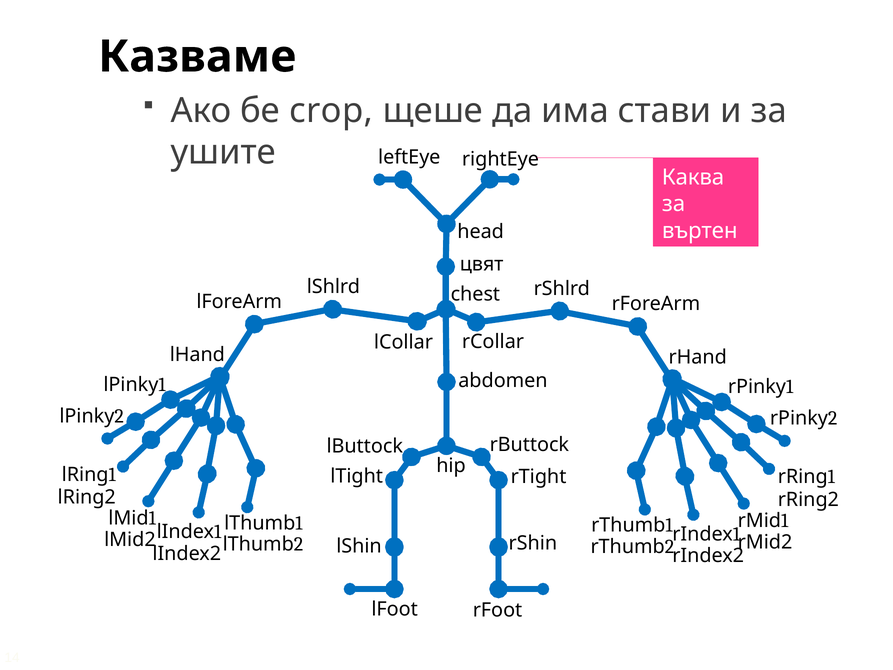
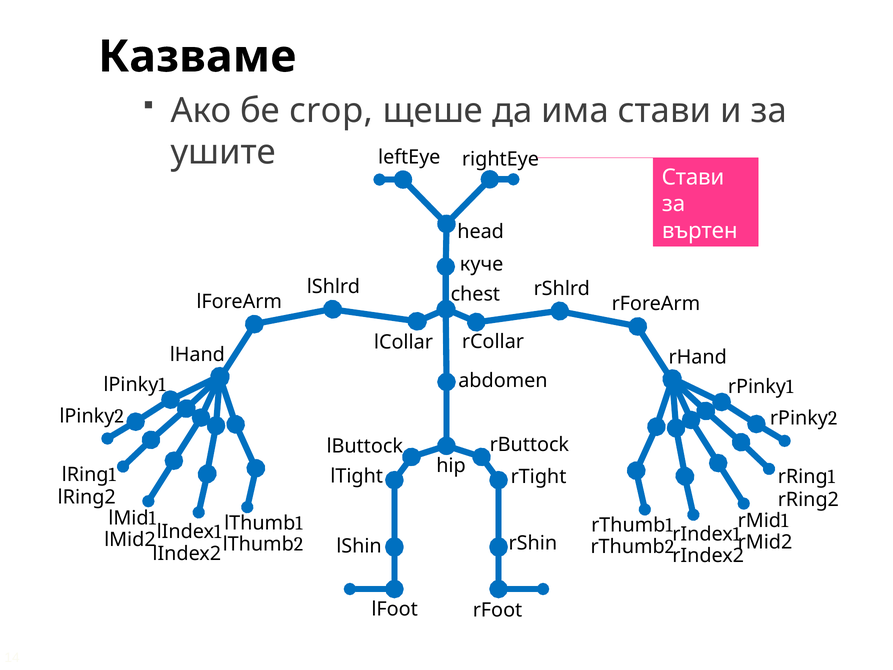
Каква: Каква -> Стави (693, 177)
цвят: цвят -> куче (482, 264)
